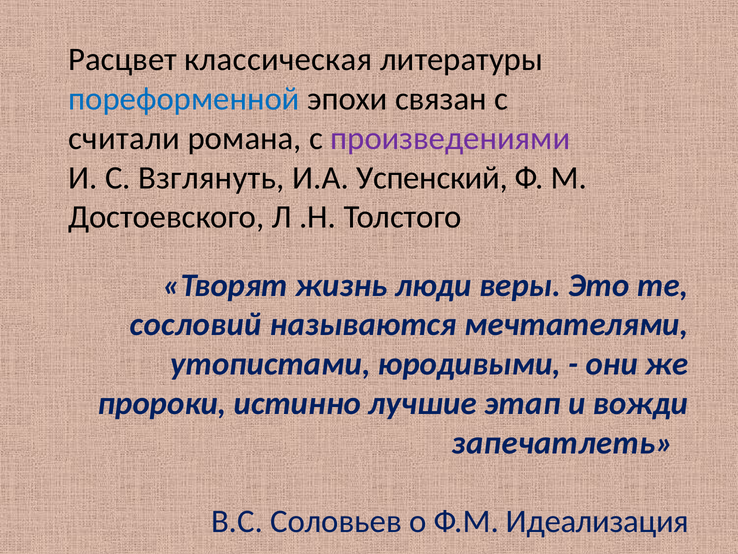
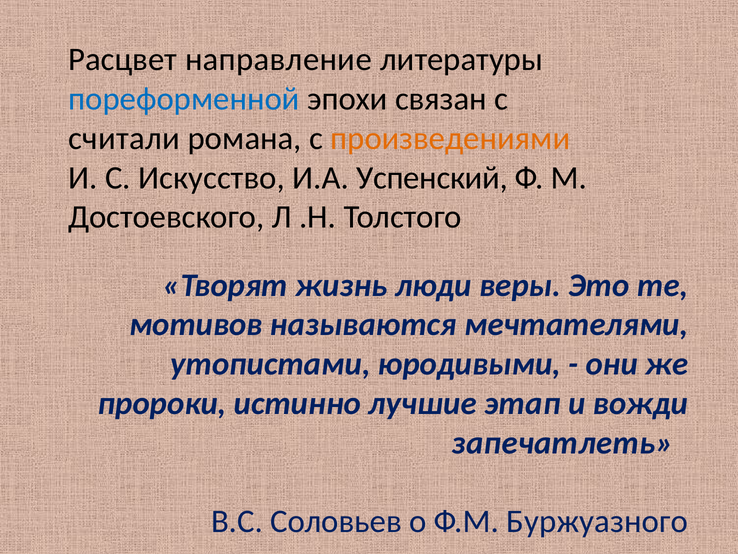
классическая: классическая -> направление (278, 59)
произведениями colour: purple -> orange (450, 138)
Взглянуть: Взглянуть -> Искусство (212, 178)
сословий: сословий -> мотивов (196, 324)
Идеализация: Идеализация -> Буржуазного (597, 521)
